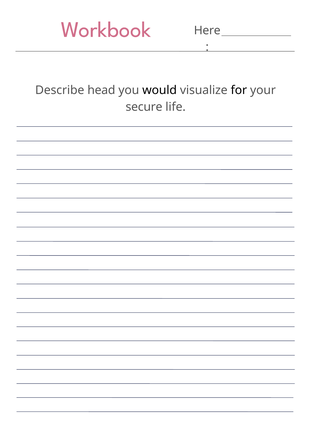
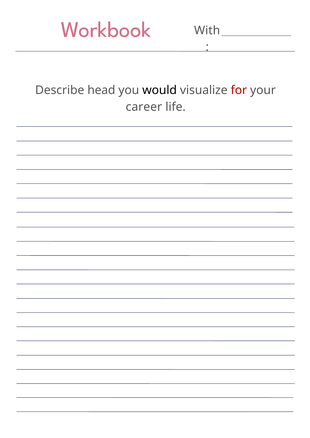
Here: Here -> With (207, 30)
for colour: black -> red (239, 90)
secure: secure -> career (144, 107)
